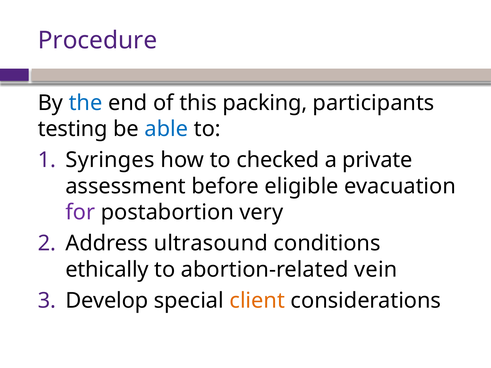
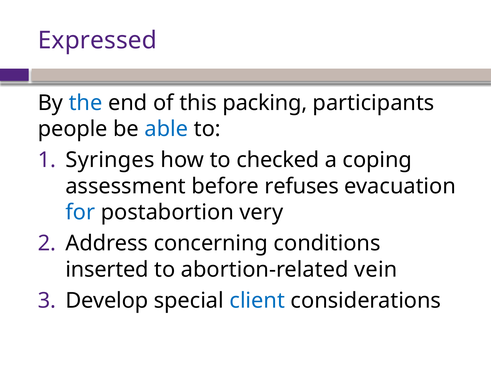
Procedure: Procedure -> Expressed (97, 41)
testing: testing -> people (73, 129)
private: private -> coping (377, 160)
eligible: eligible -> refuses (302, 186)
for colour: purple -> blue (80, 213)
ultrasound: ultrasound -> concerning (211, 244)
ethically: ethically -> inserted (107, 270)
client colour: orange -> blue (257, 301)
